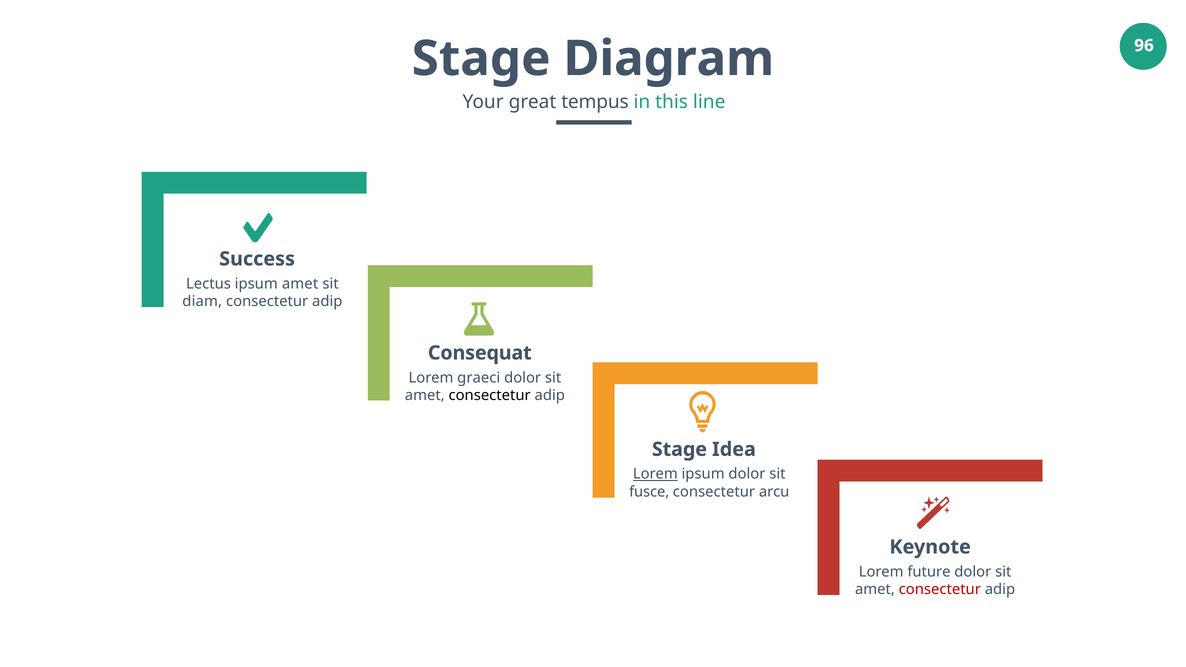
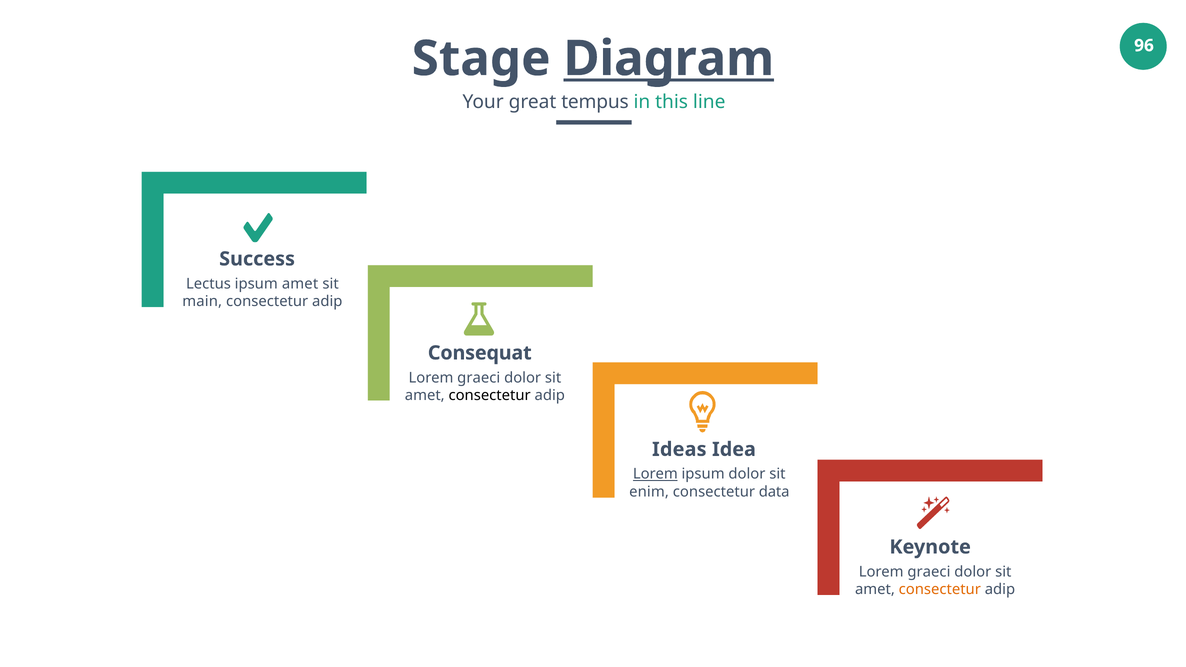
Diagram underline: none -> present (669, 59)
diam: diam -> main (202, 302)
Stage: Stage -> Ideas (679, 450)
fusce: fusce -> enim (649, 492)
arcu: arcu -> data (774, 492)
future: future -> graeci (929, 572)
consectetur colour: red -> orange (940, 590)
